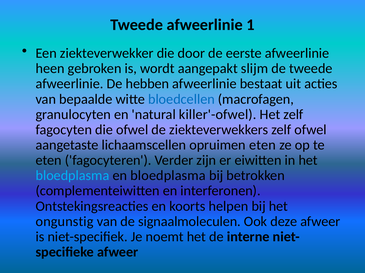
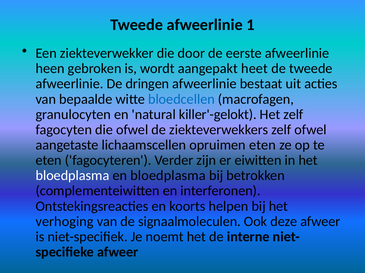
slijm: slijm -> heet (255, 69)
hebben: hebben -> dringen (147, 84)
killer'-ofwel: killer'-ofwel -> killer'-gelokt (218, 115)
bloedplasma colour: light blue -> white (72, 176)
ongunstig: ongunstig -> verhoging (65, 222)
